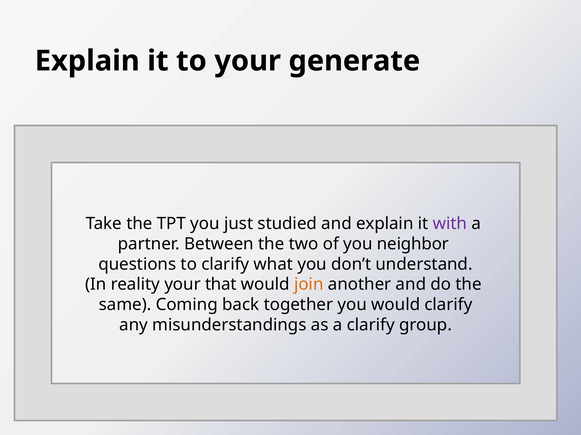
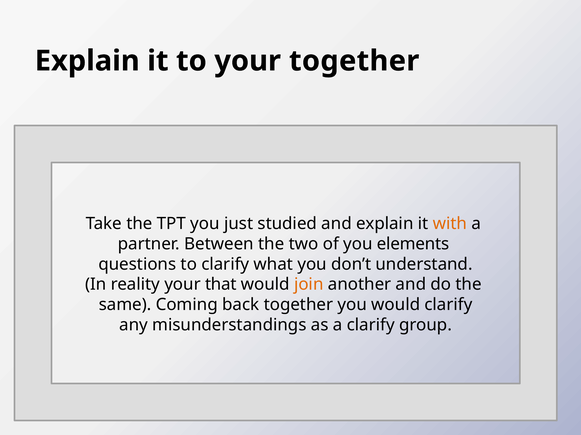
your generate: generate -> together (354, 61)
with colour: purple -> orange (450, 224)
neighbor: neighbor -> elements (413, 244)
